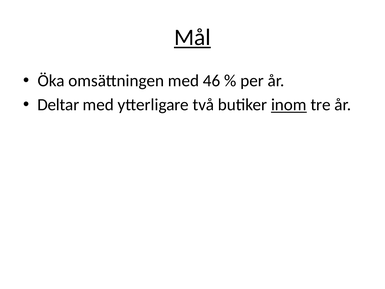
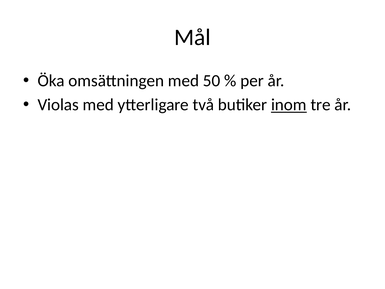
Mål underline: present -> none (192, 37)
46: 46 -> 50 (212, 81)
Deltar: Deltar -> Violas (58, 105)
